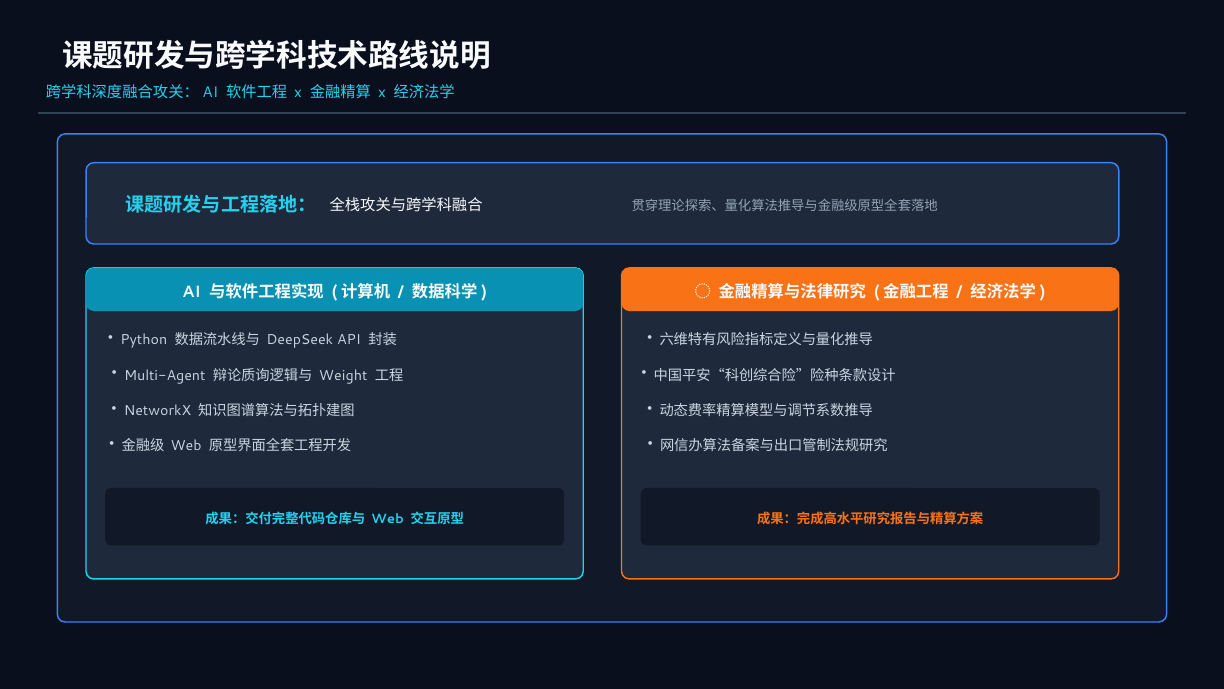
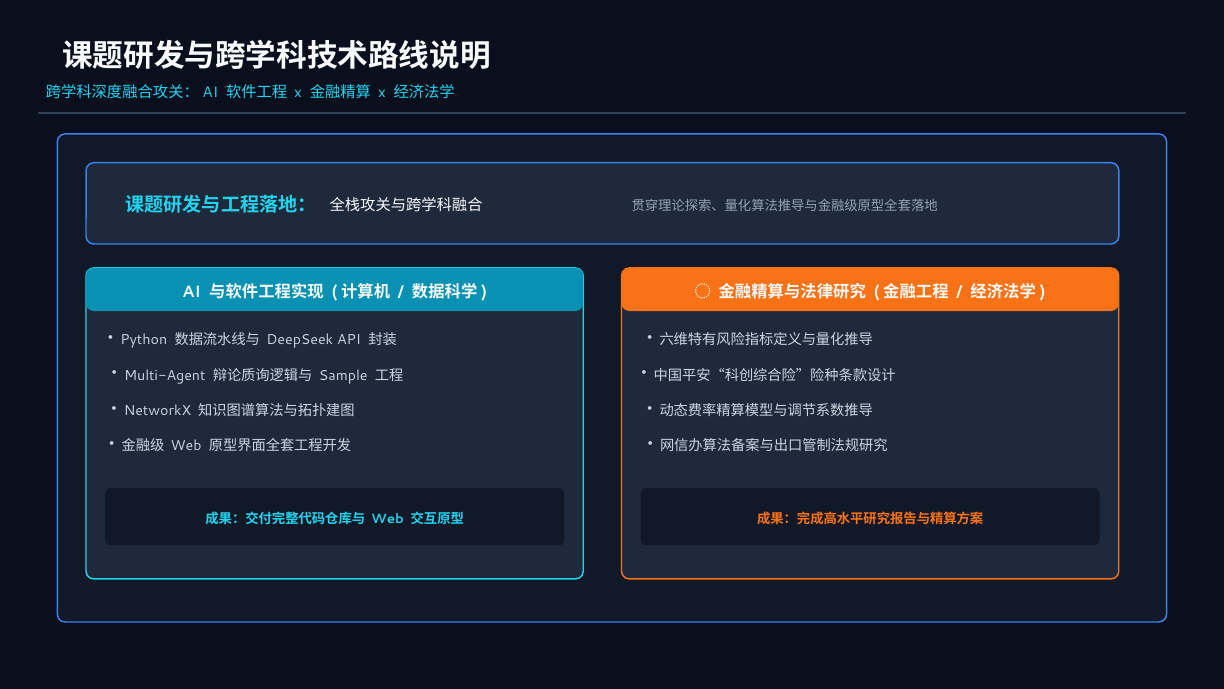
Weight: Weight -> Sample (343, 375)
